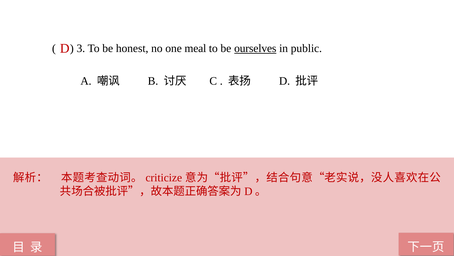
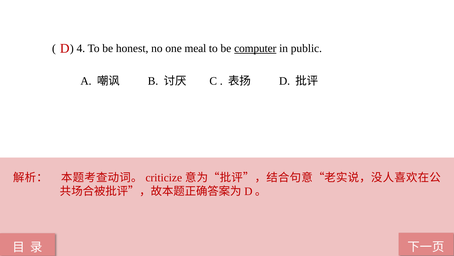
3: 3 -> 4 (81, 48)
ourselves: ourselves -> computer (255, 48)
